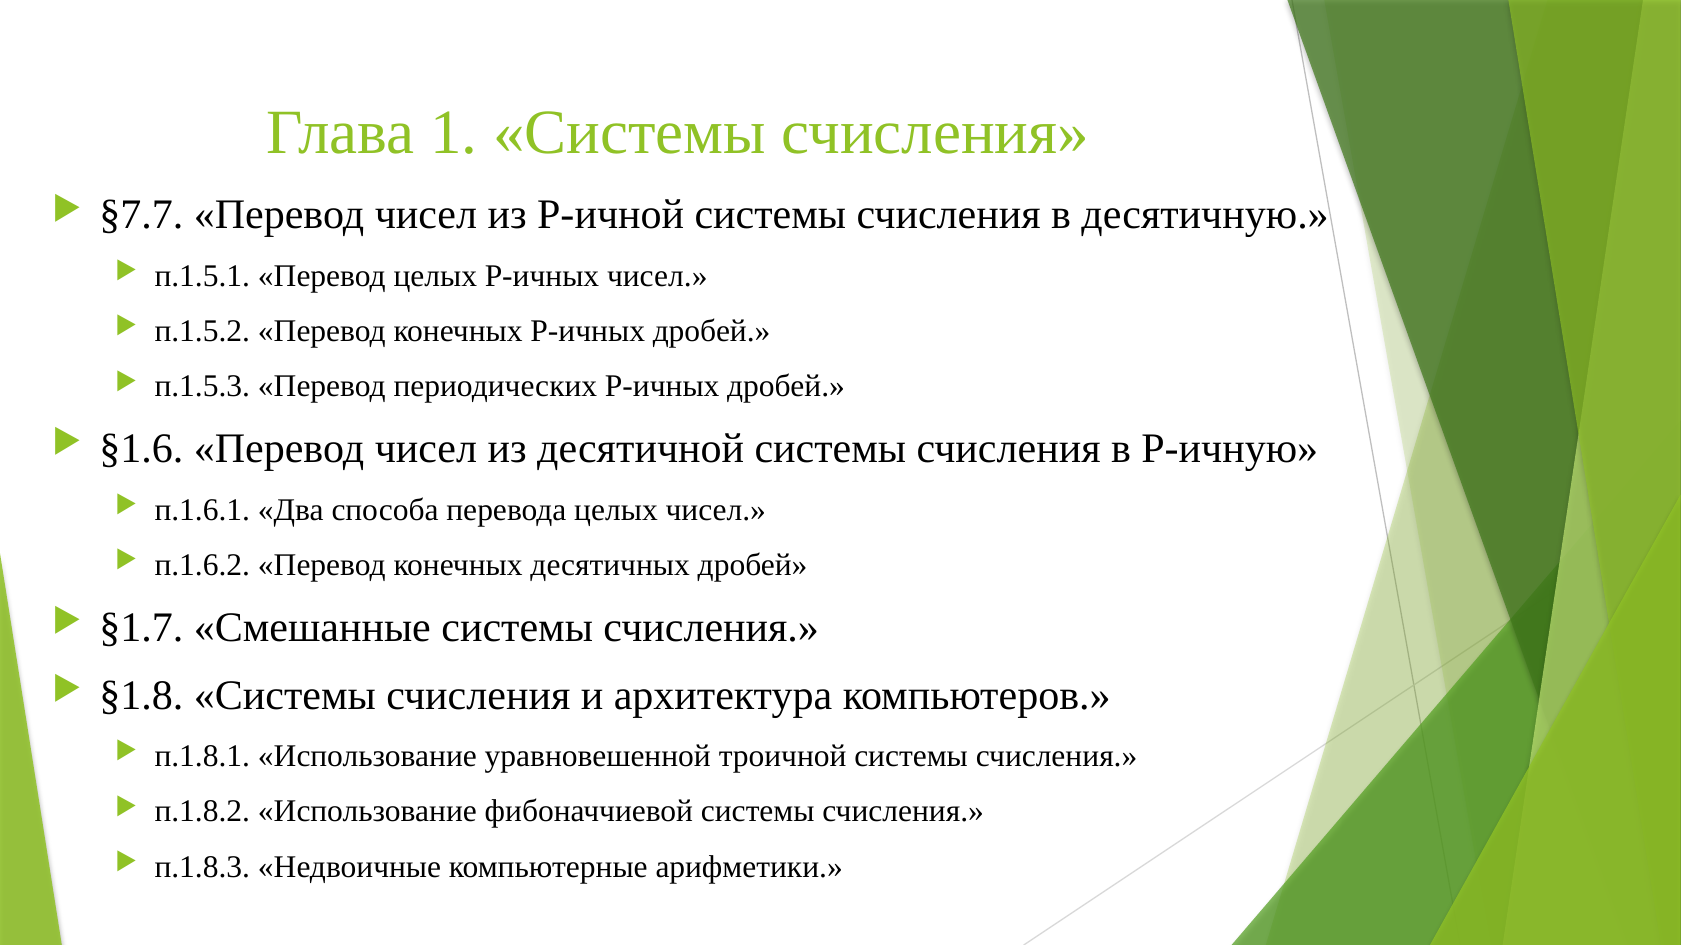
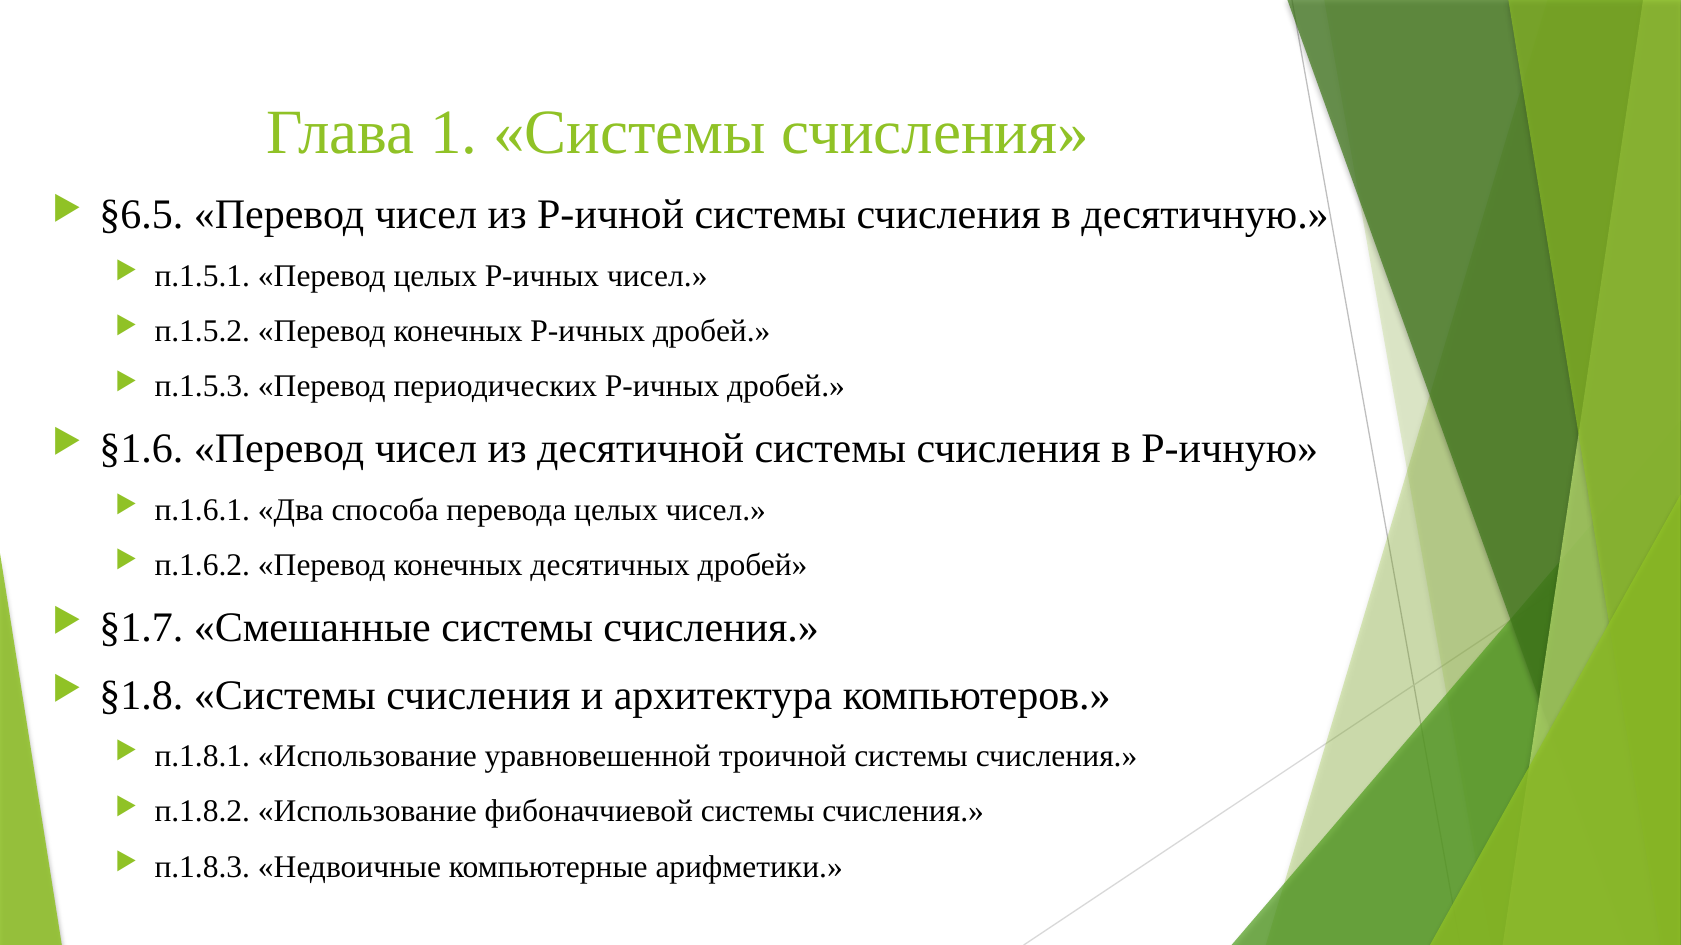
§7.7: §7.7 -> §6.5 (141, 215)
